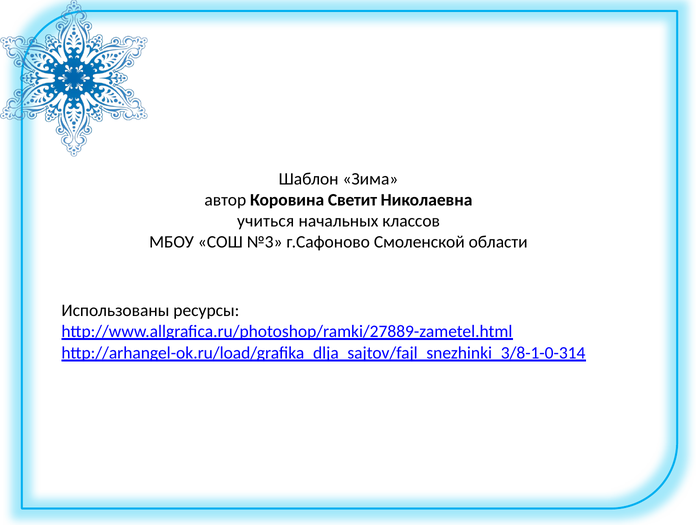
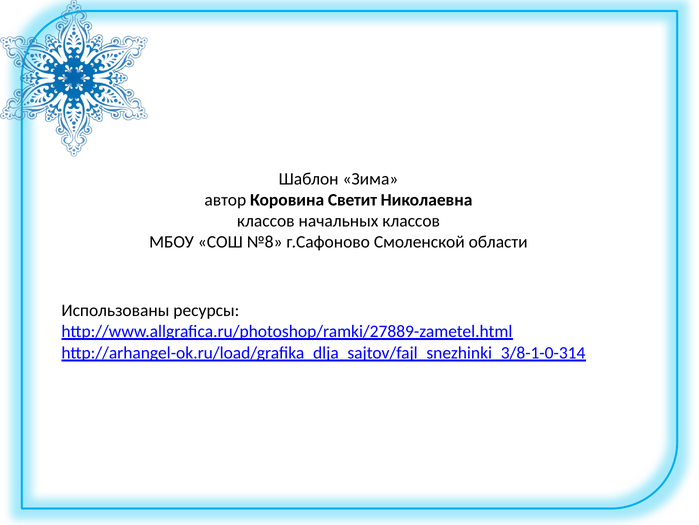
учиться: учиться -> классов (266, 221)
№3: №3 -> №8 (265, 242)
